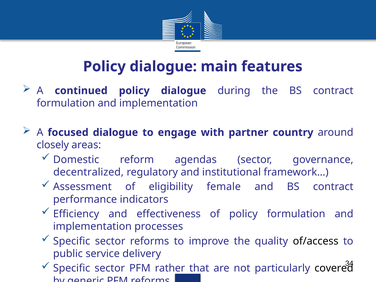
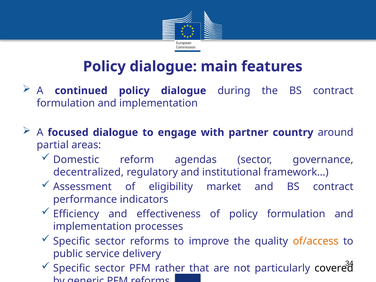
closely: closely -> partial (53, 145)
female: female -> market (224, 187)
of/access colour: black -> orange (316, 241)
